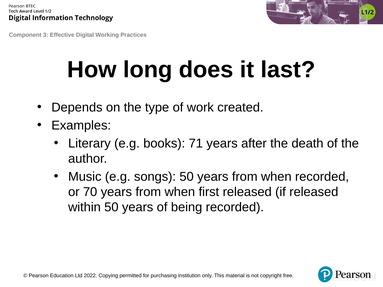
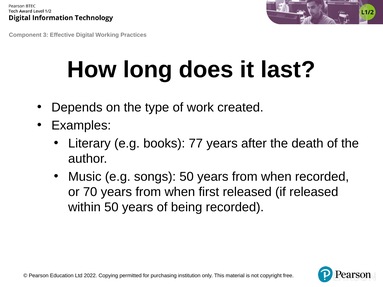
71: 71 -> 77 (196, 143)
